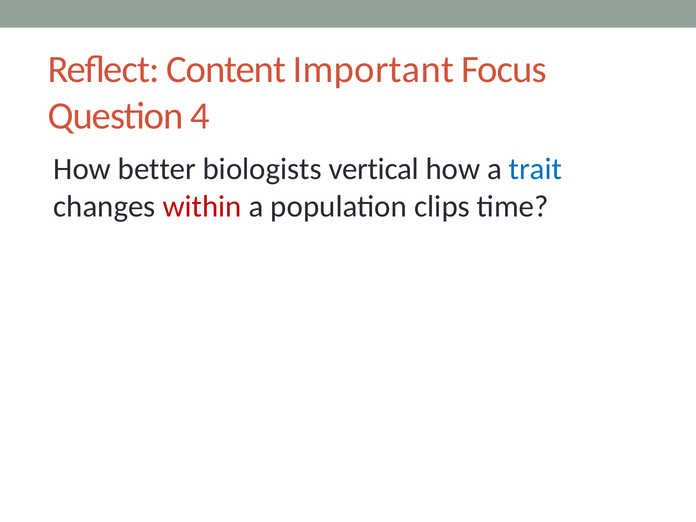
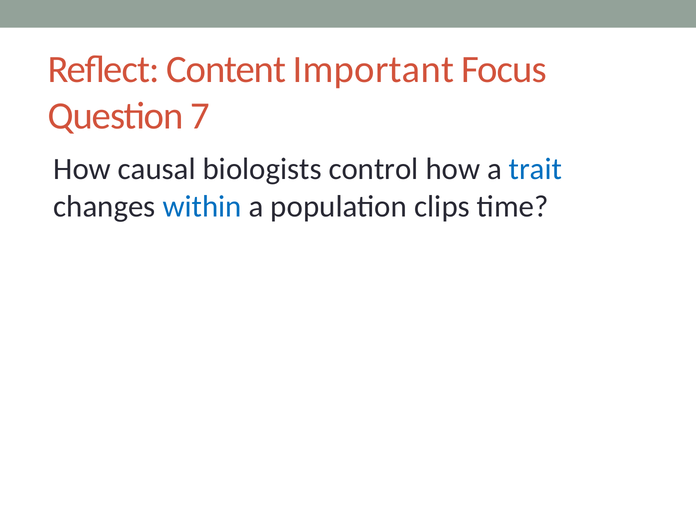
4: 4 -> 7 (200, 116)
better: better -> causal (157, 169)
vertical: vertical -> control (374, 169)
within colour: red -> blue (202, 206)
